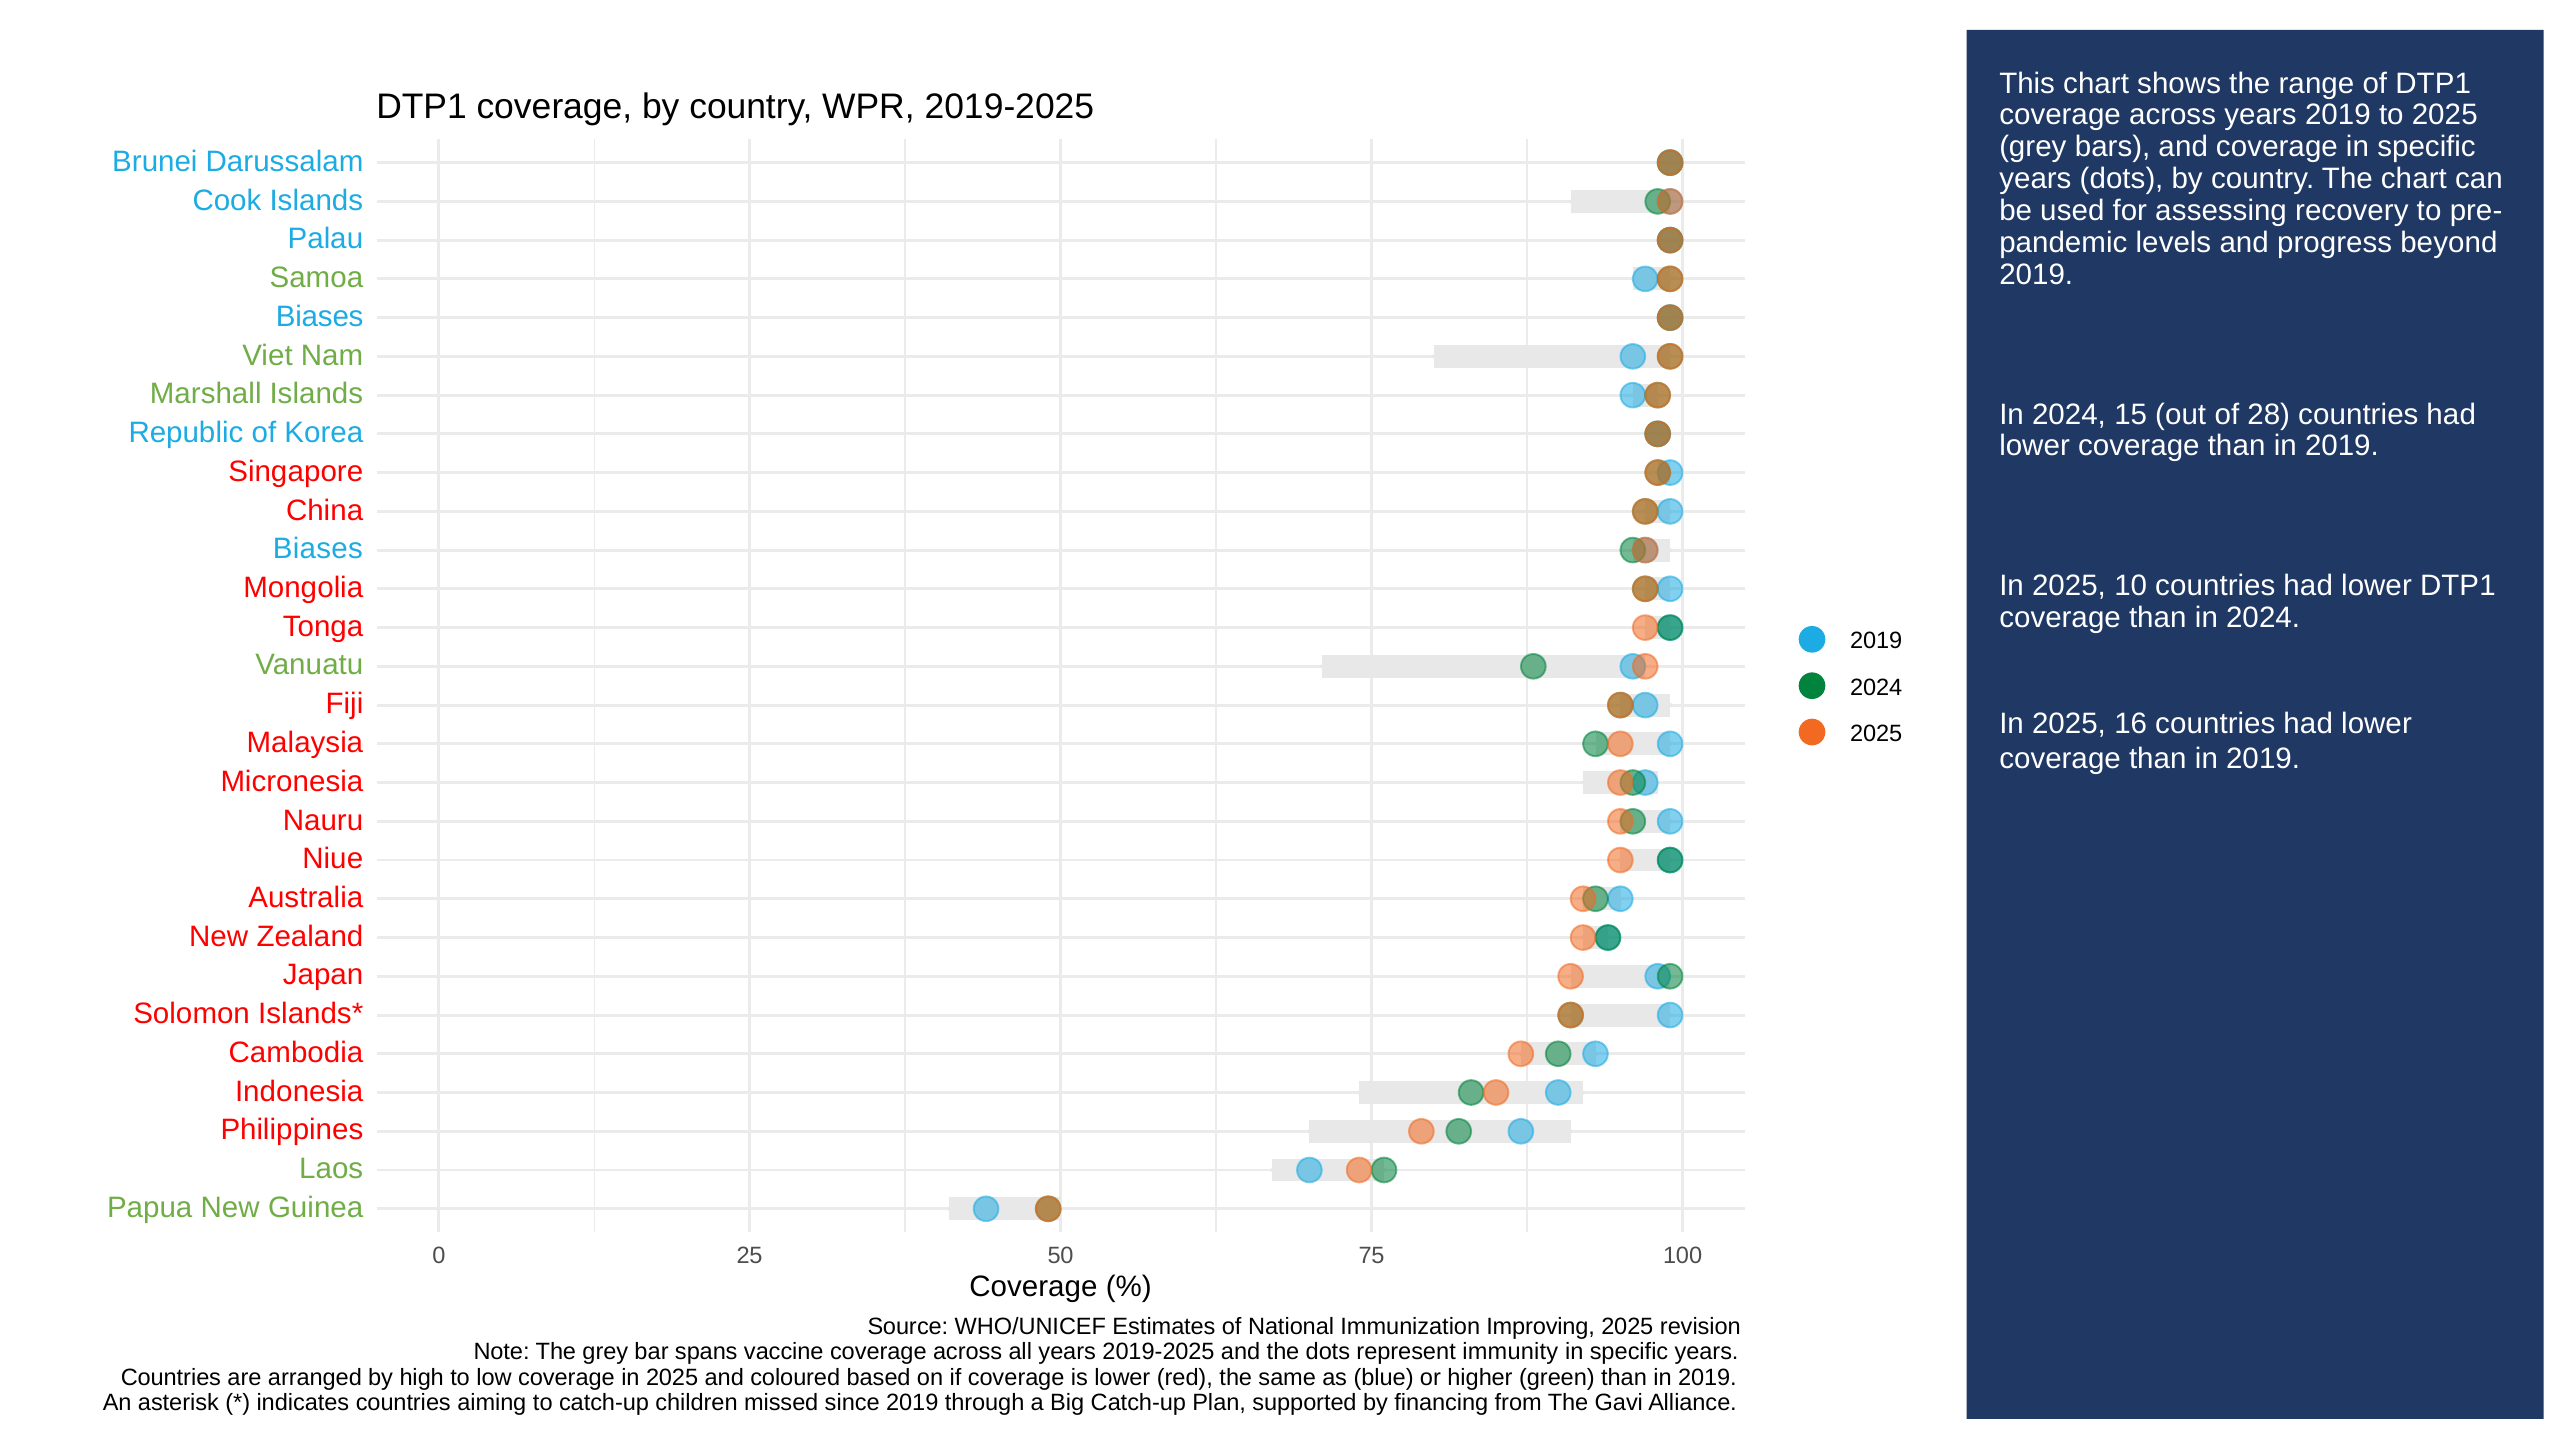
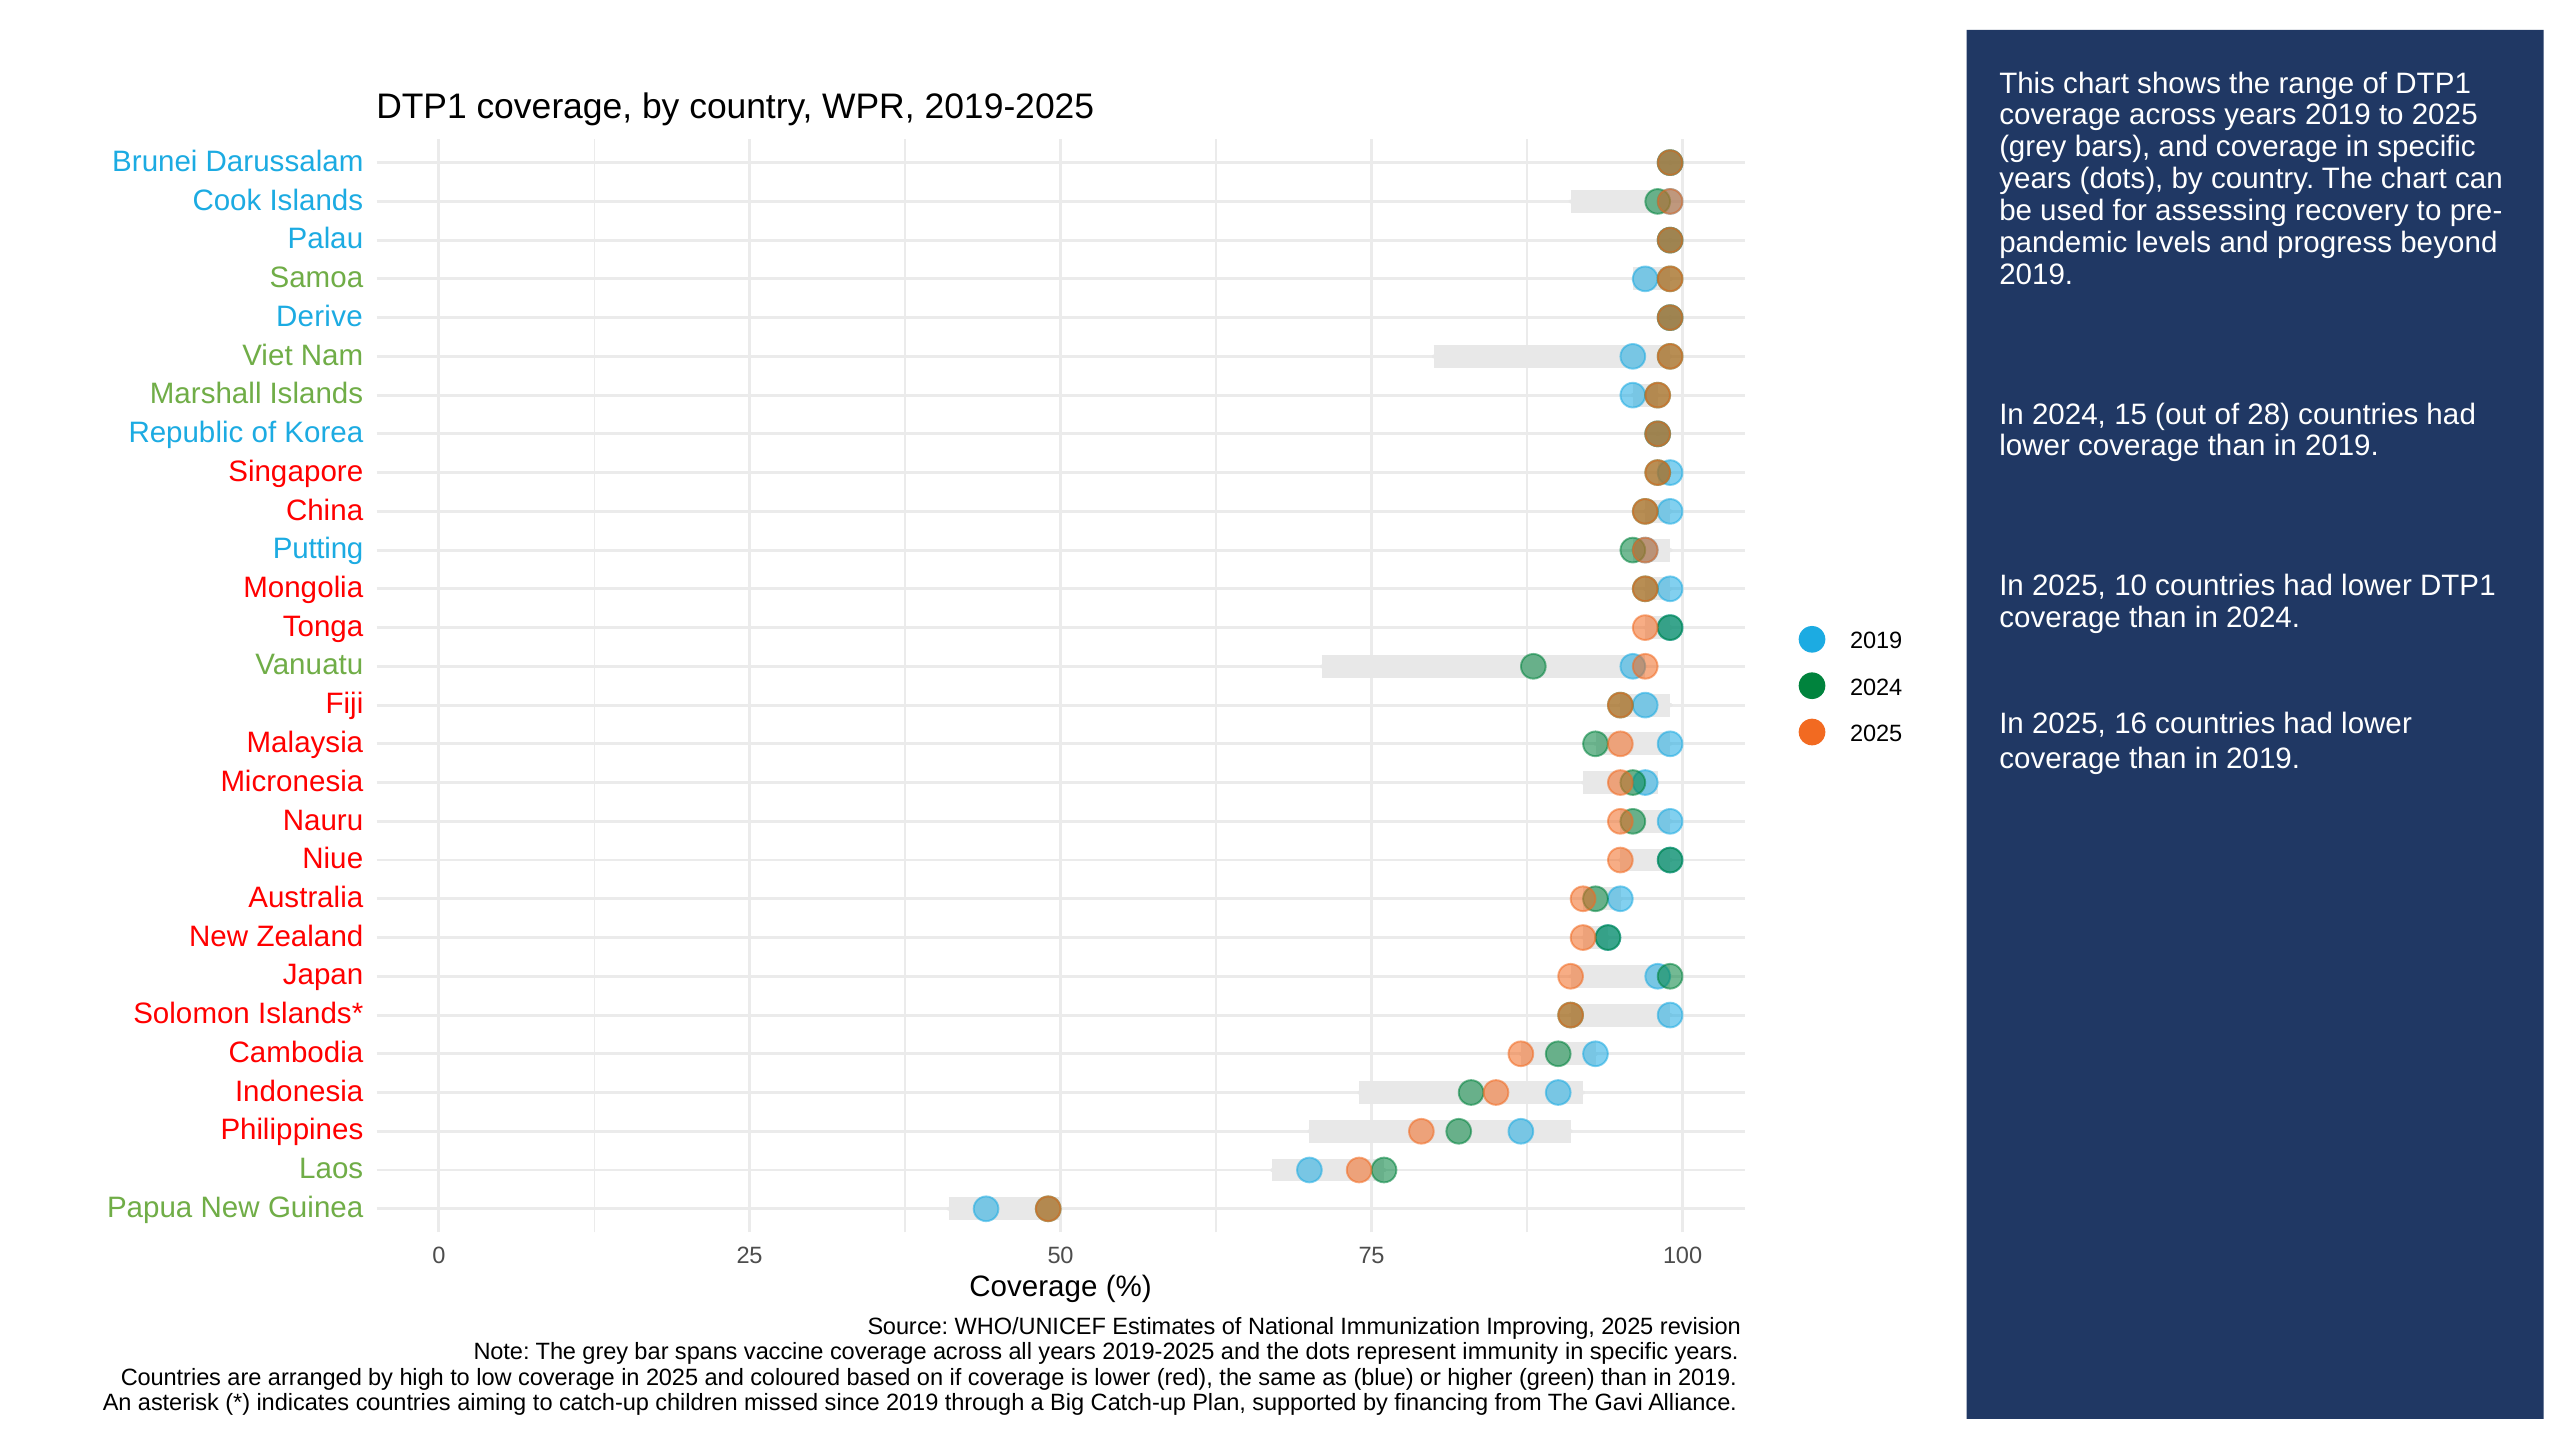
Biases: Biases -> Derive (319, 317)
Biases: Biases -> Putting (318, 549)
